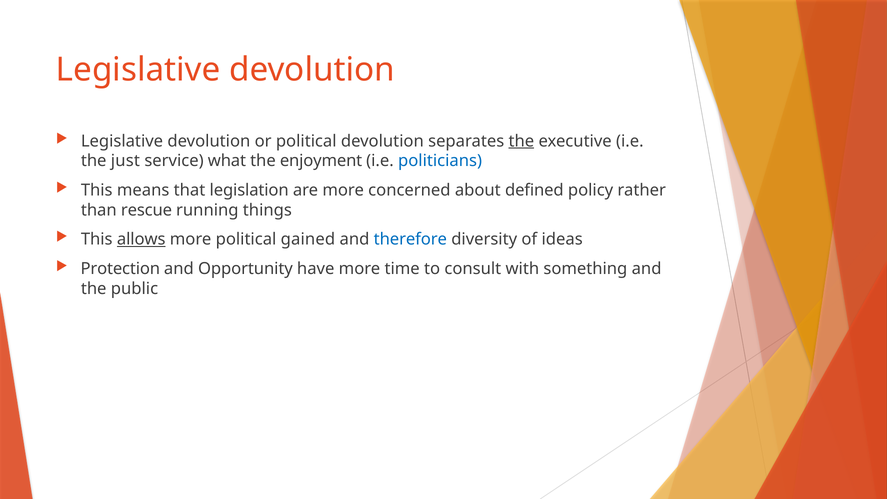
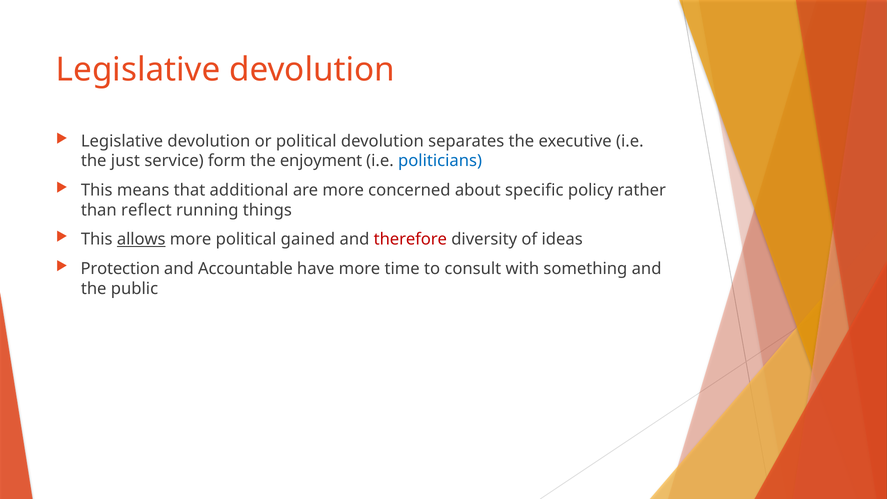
the underline: present -> none (521, 141)
what: what -> form (227, 161)
legislation: legislation -> additional (249, 190)
defined: defined -> specific (534, 190)
rescue: rescue -> reflect (146, 210)
therefore colour: blue -> red (410, 239)
Opportunity: Opportunity -> Accountable (245, 269)
